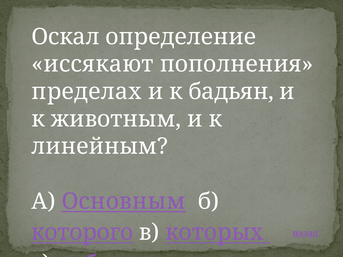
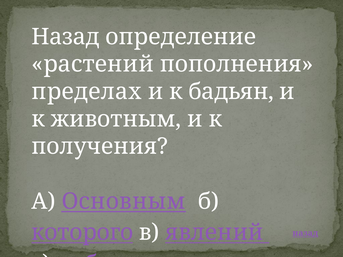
Оскал: Оскал -> Назад (66, 37)
иссякают: иссякают -> растений (93, 64)
линейным: линейным -> получения (100, 147)
которых: которых -> явлений (214, 233)
